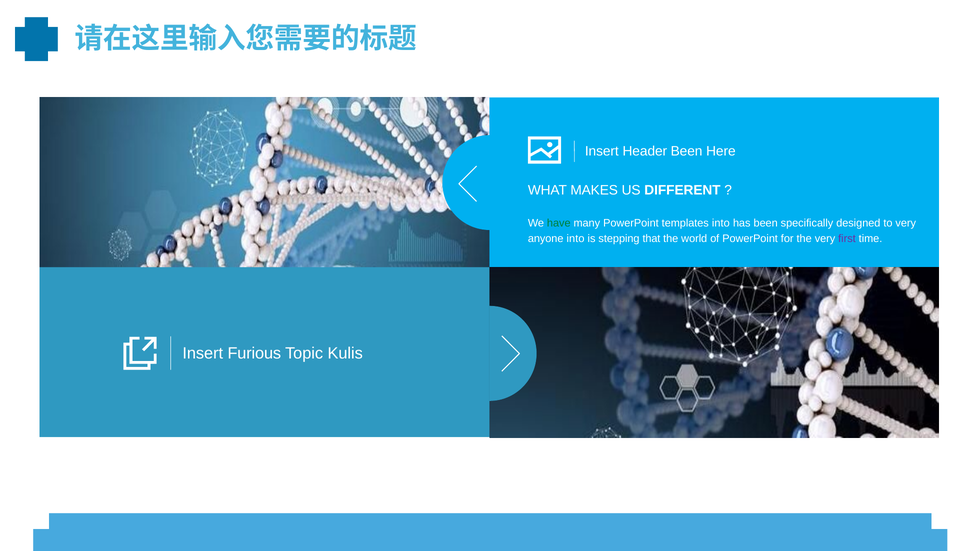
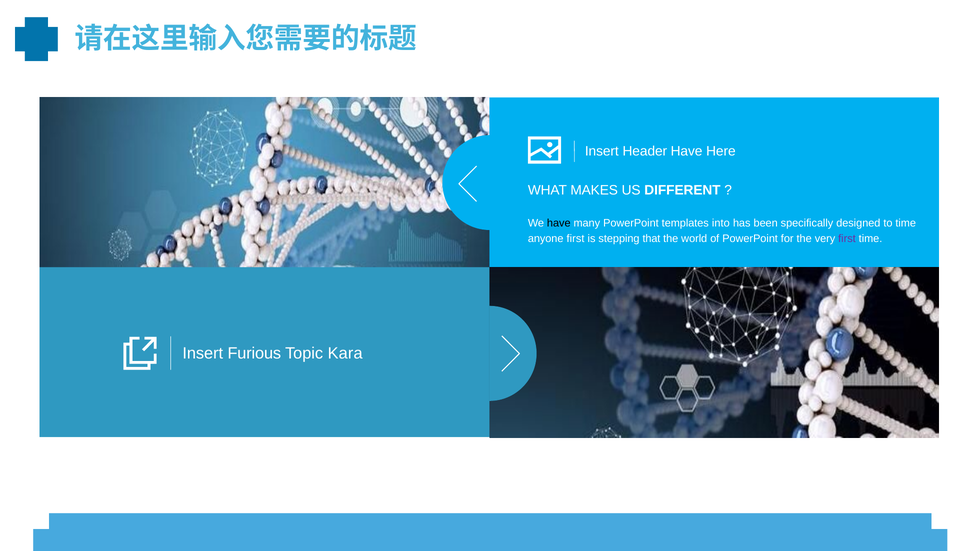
Header Been: Been -> Have (687, 151)
have colour: green -> black (559, 223)
to very: very -> time (906, 223)
anyone into: into -> first (576, 238)
Kulis: Kulis -> Kara (345, 353)
